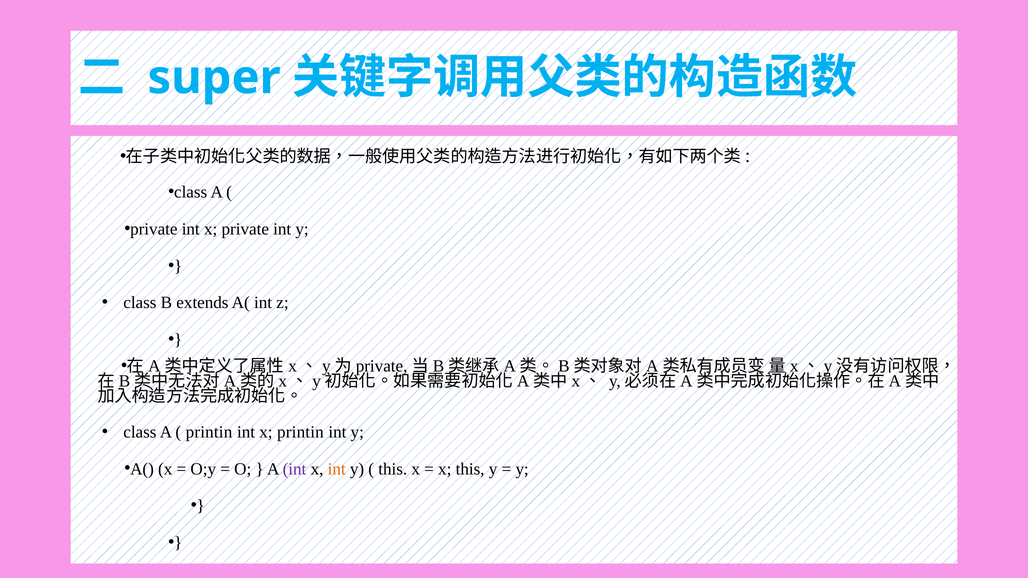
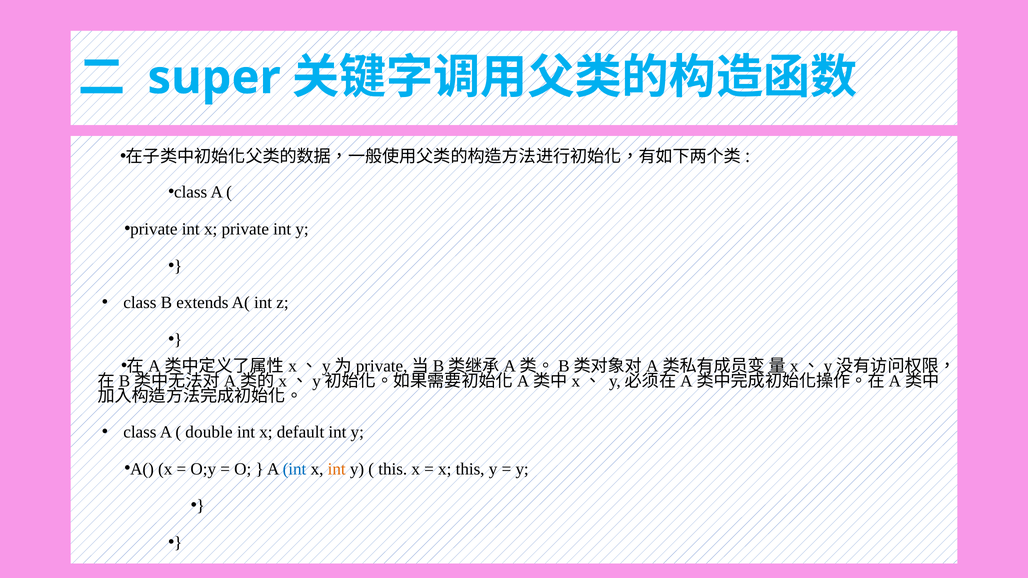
printin: printin -> double (209, 432)
x printin: printin -> default (301, 432)
int colour: purple -> blue (295, 469)
